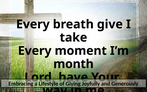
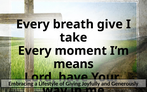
month: month -> means (74, 64)
